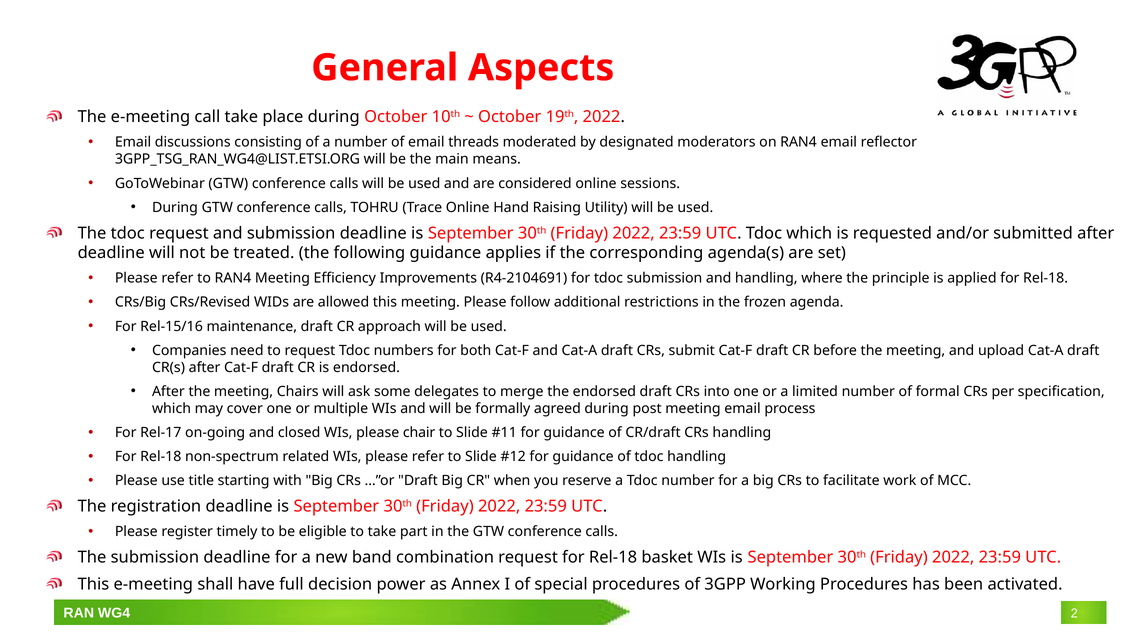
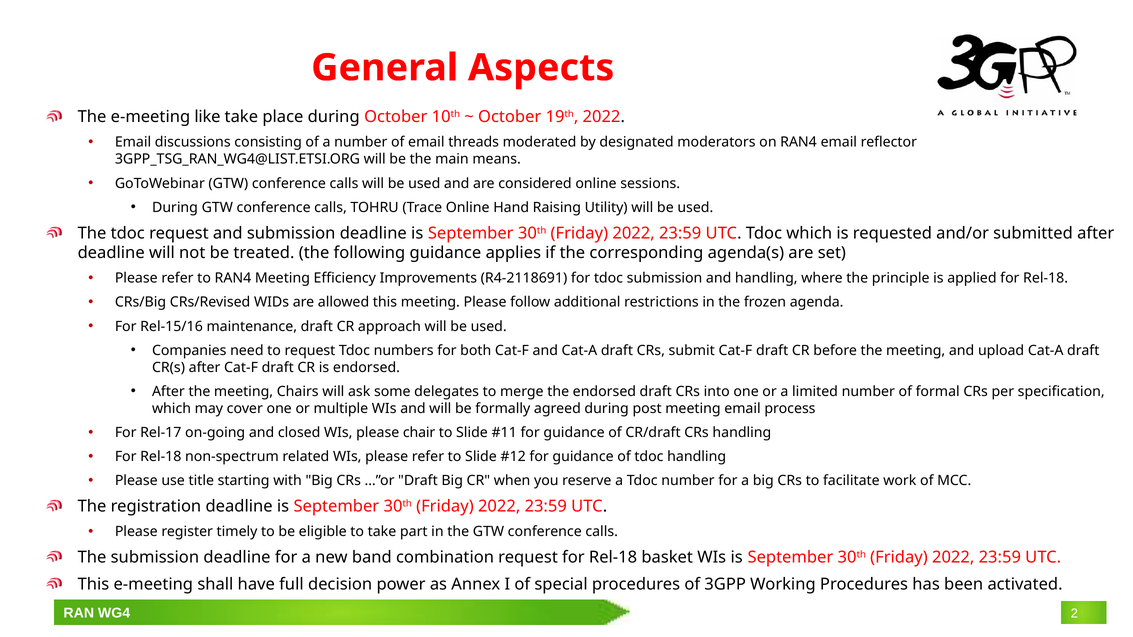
call: call -> like (207, 117)
R4-2104691: R4-2104691 -> R4-2118691 (524, 278)
